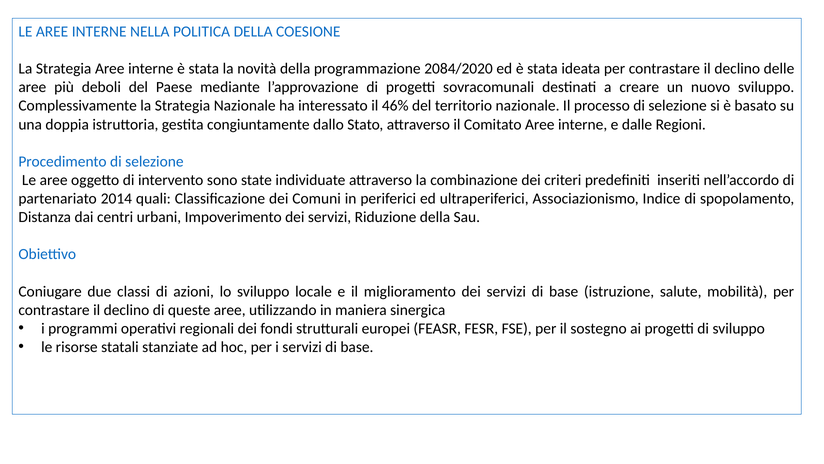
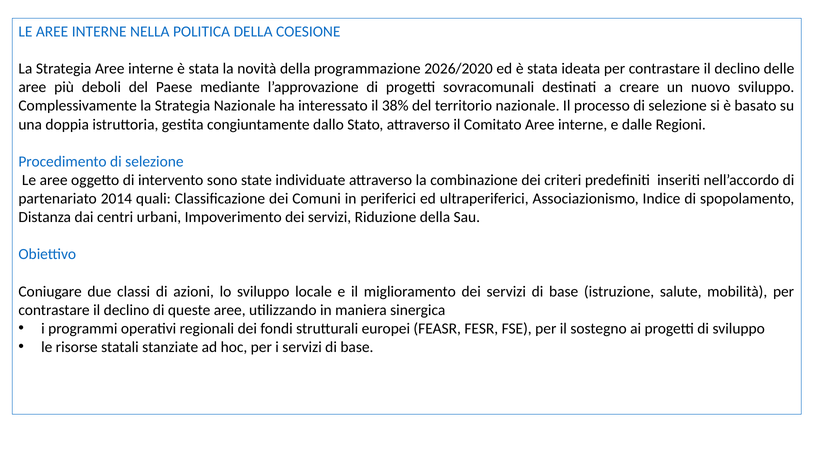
2084/2020: 2084/2020 -> 2026/2020 (459, 69)
46%: 46% -> 38% (395, 106)
